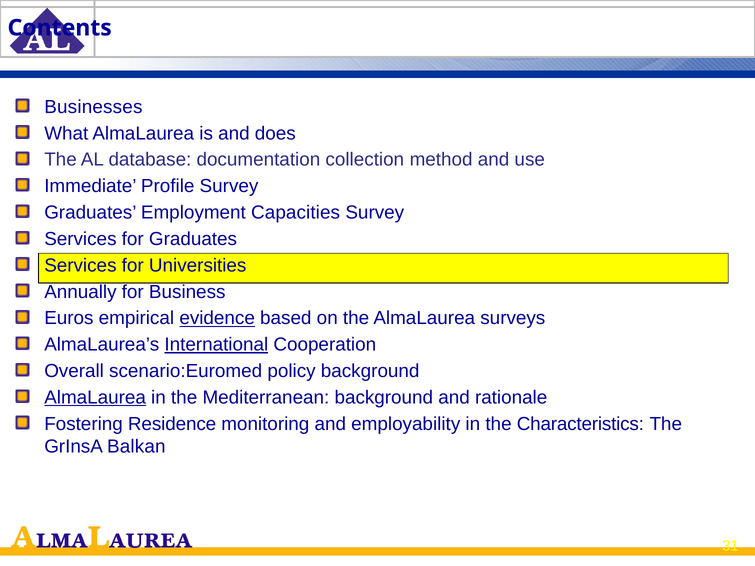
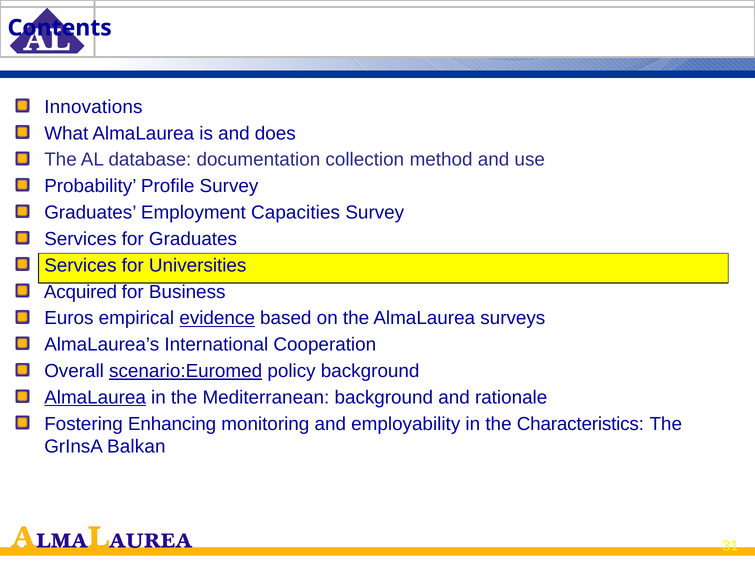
Businesses: Businesses -> Innovations (93, 107)
Immediate: Immediate -> Probability (90, 186)
Annually: Annually -> Acquired (81, 292)
International underline: present -> none (216, 345)
scenario:Euromed underline: none -> present (186, 371)
Residence: Residence -> Enhancing (172, 424)
